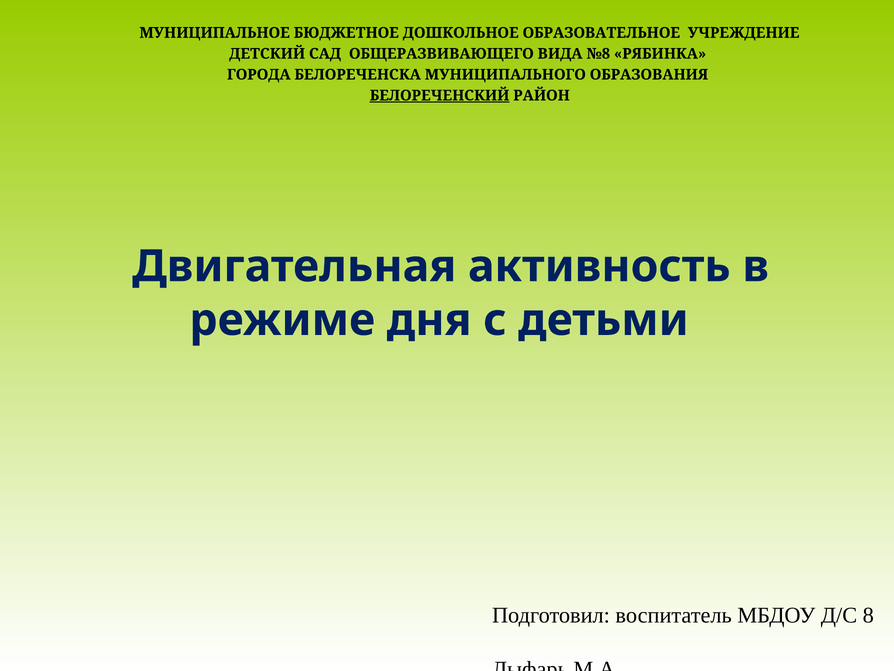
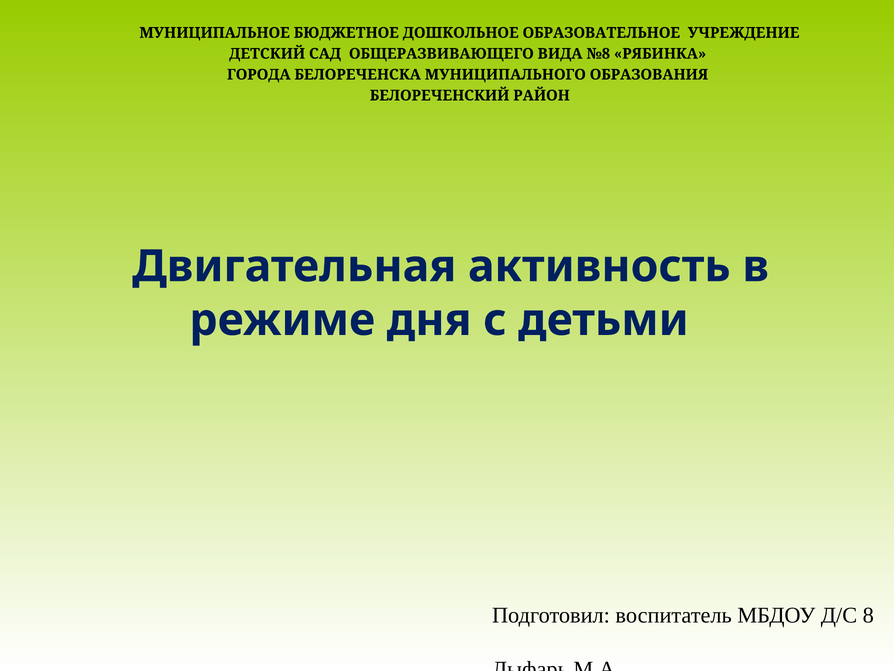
БЕЛОРЕЧЕНСКИЙ underline: present -> none (440, 95)
